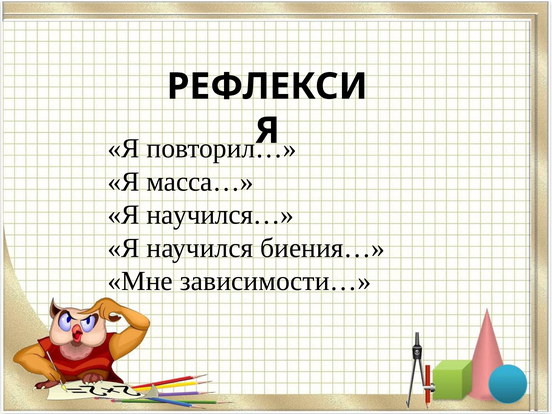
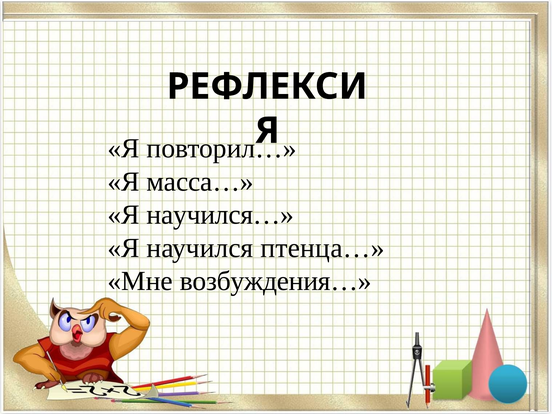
биения…: биения… -> птенца… (322, 248)
зависимости…: зависимости… -> возбуждения… (276, 281)
